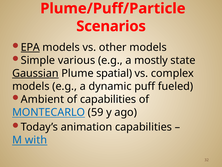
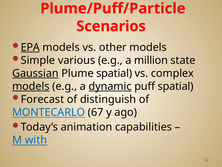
mostly: mostly -> million (151, 60)
models underline: none -> present (31, 86)
dynamic underline: none -> present (110, 86)
puff fueled: fueled -> spatial (176, 86)
Ambient: Ambient -> Forecast (42, 99)
of capabilities: capabilities -> distinguish (108, 99)
59: 59 -> 67 (96, 112)
